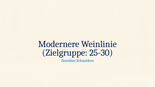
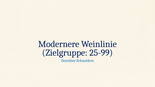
25-30: 25-30 -> 25-99 (101, 53)
